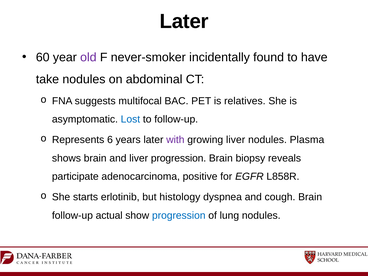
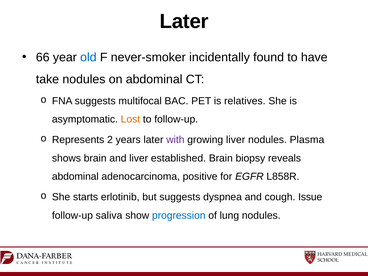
60: 60 -> 66 (43, 57)
old colour: purple -> blue (88, 57)
Lost colour: blue -> orange (130, 119)
6: 6 -> 2 (110, 140)
liver progression: progression -> established (178, 158)
participate: participate -> abdominal (75, 177)
but histology: histology -> suggests (180, 197)
cough Brain: Brain -> Issue (310, 197)
actual: actual -> saliva (109, 215)
